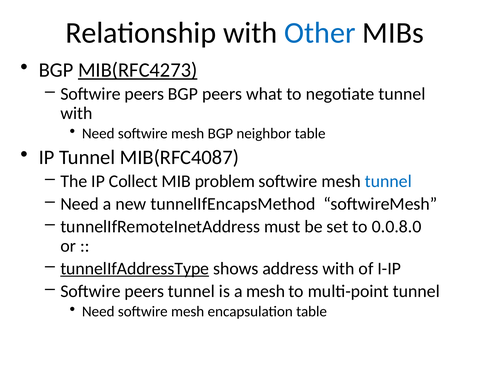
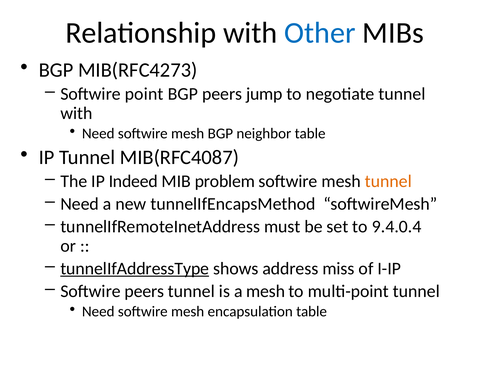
MIB(RFC4273 underline: present -> none (138, 70)
peers: peers -> point (144, 94)
what: what -> jump (264, 94)
Collect: Collect -> Indeed (133, 181)
tunnel colour: blue -> orange (388, 181)
0.0.8.0: 0.0.8.0 -> 9.4.0.4 (397, 227)
address with: with -> miss (338, 268)
